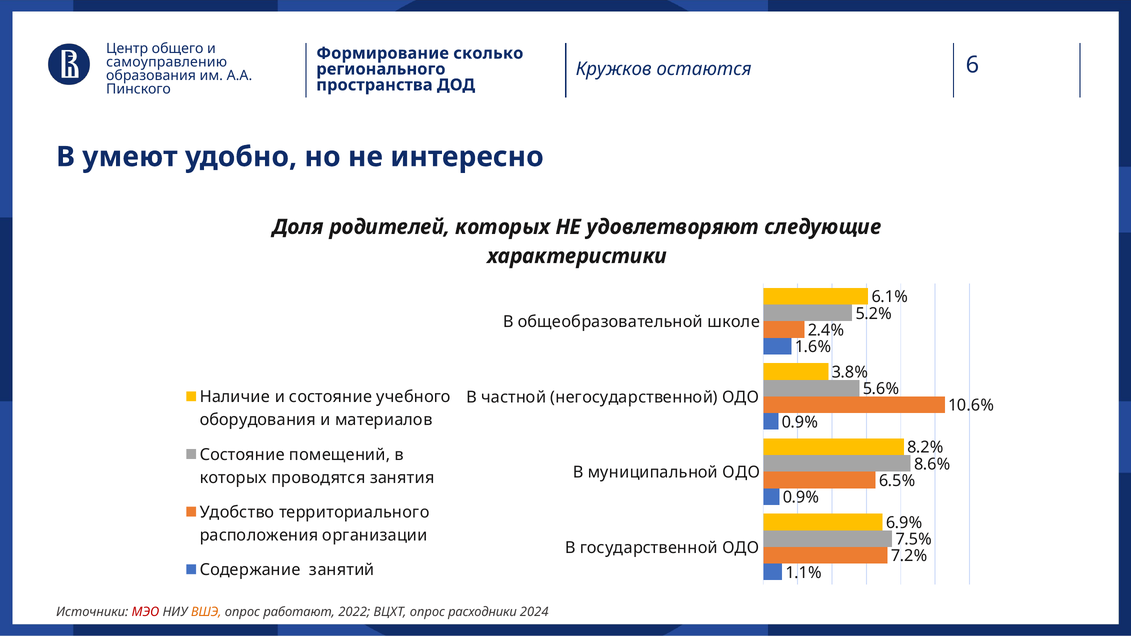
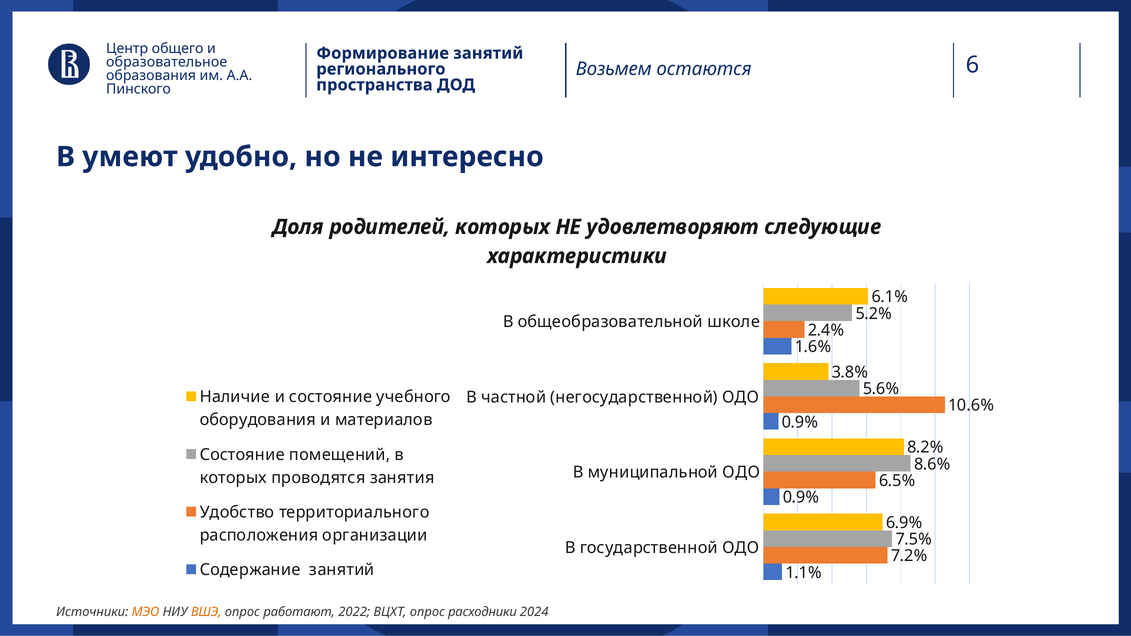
Формирование сколько: сколько -> занятий (488, 53)
самоуправлению: самоуправлению -> образовательное (167, 62)
Кружков: Кружков -> Возьмем (614, 69)
МЭО colour: red -> orange (145, 612)
